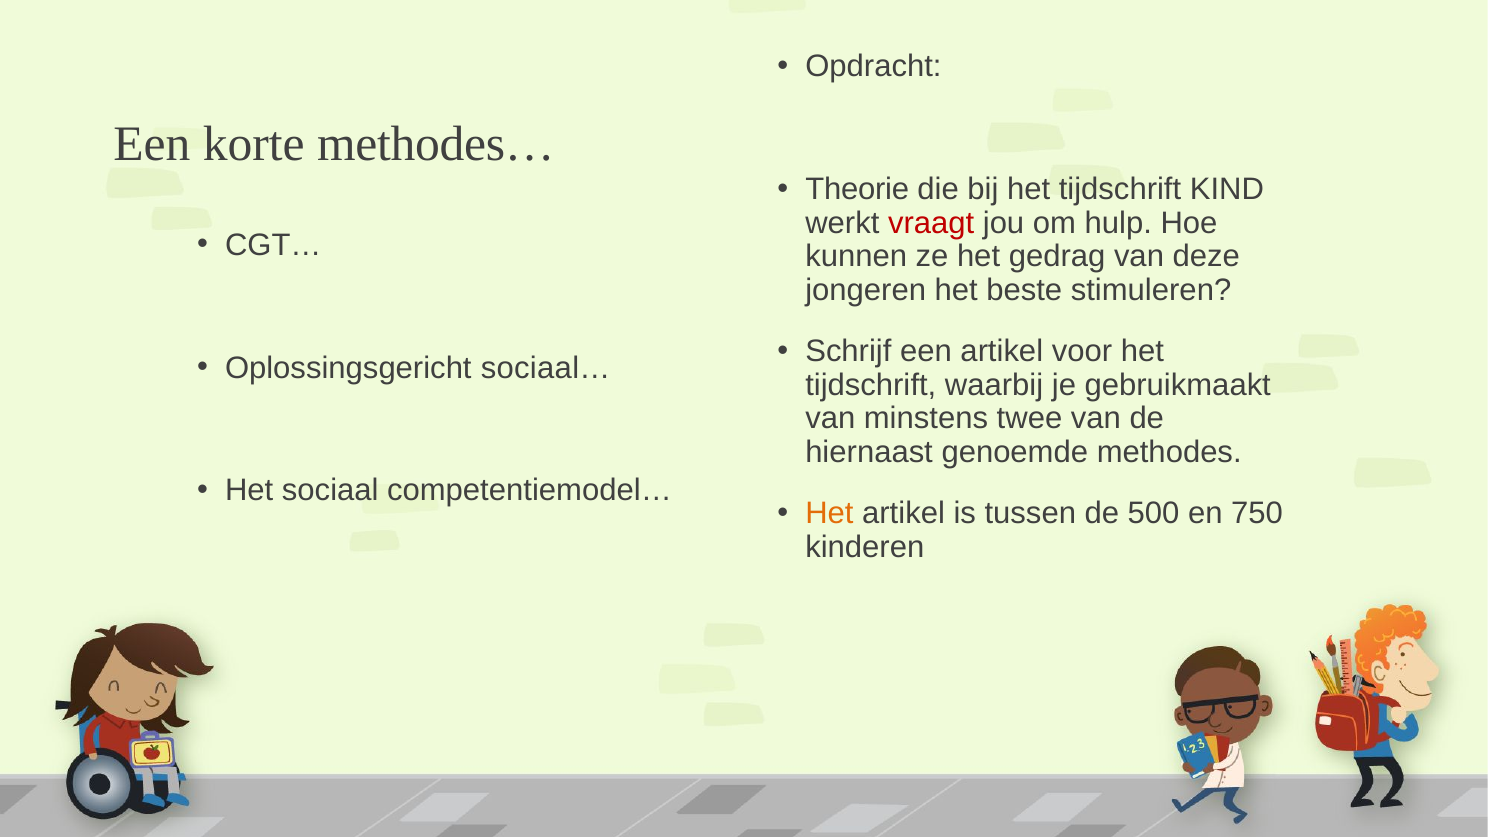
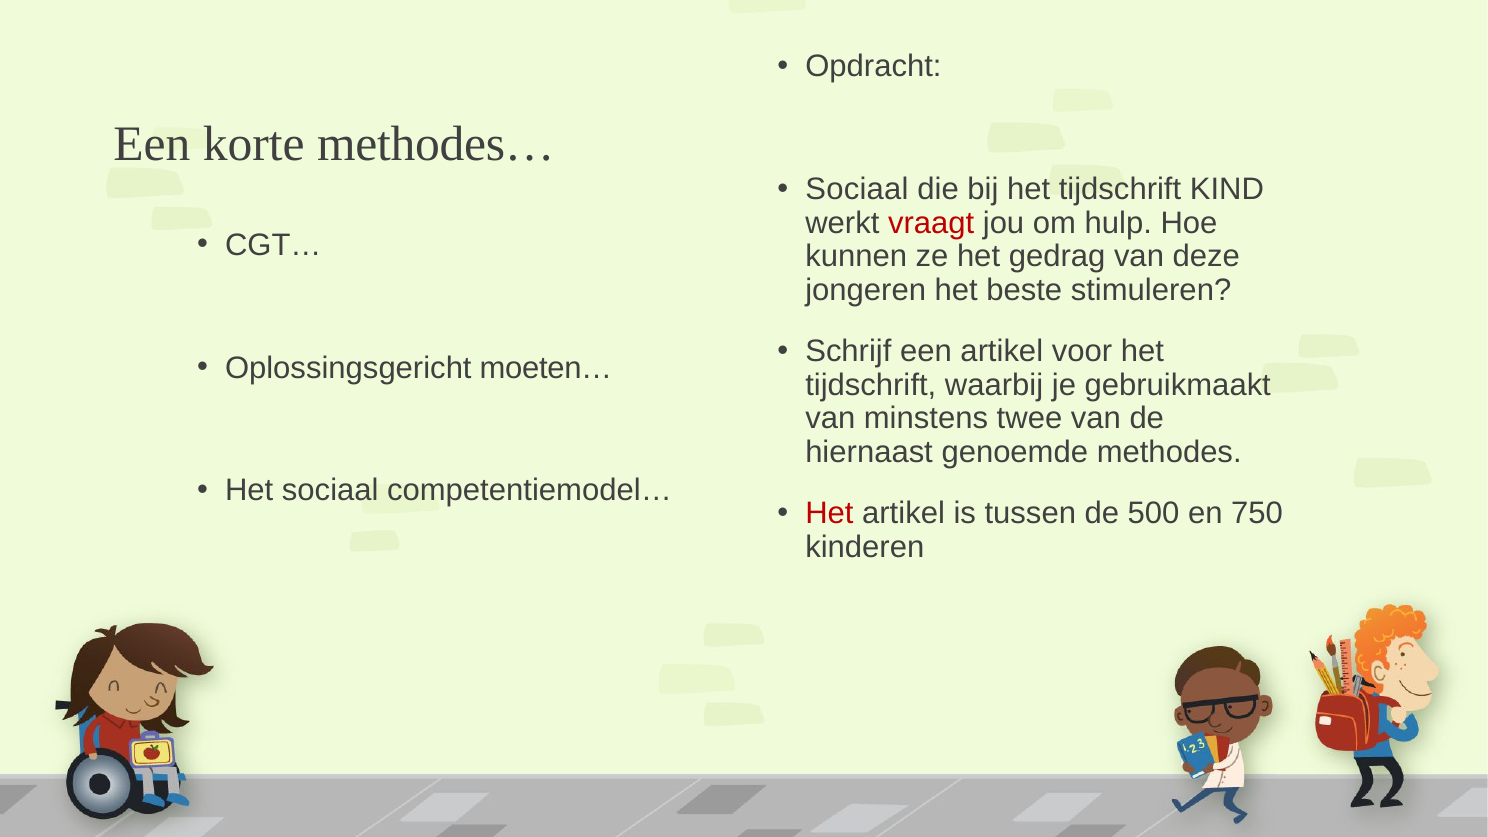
Theorie: Theorie -> Sociaal (857, 190)
sociaal…: sociaal… -> moeten… (546, 368)
Het colour: orange -> red (829, 514)
